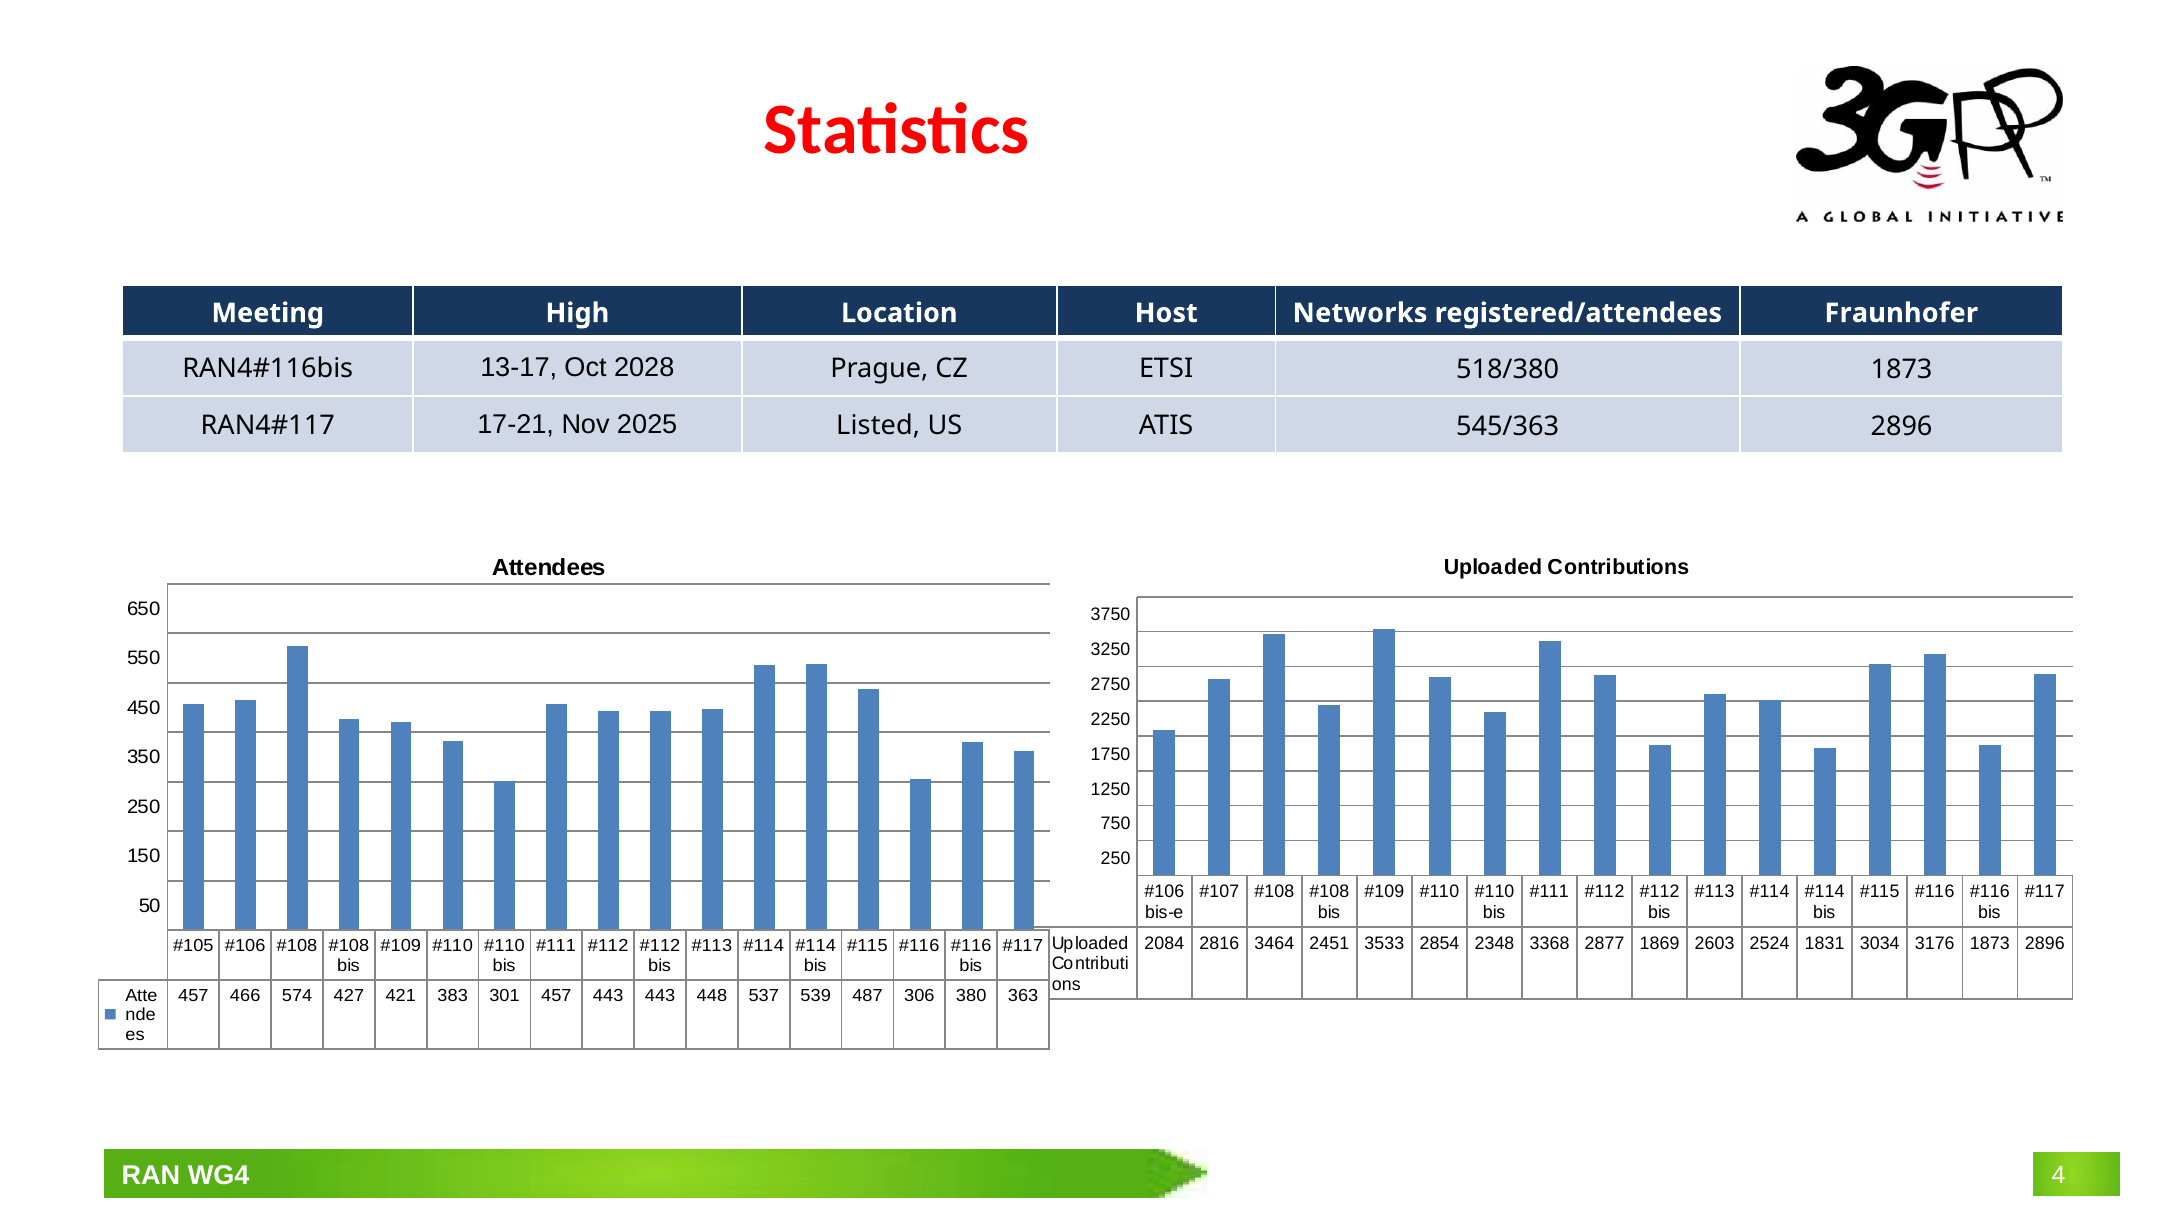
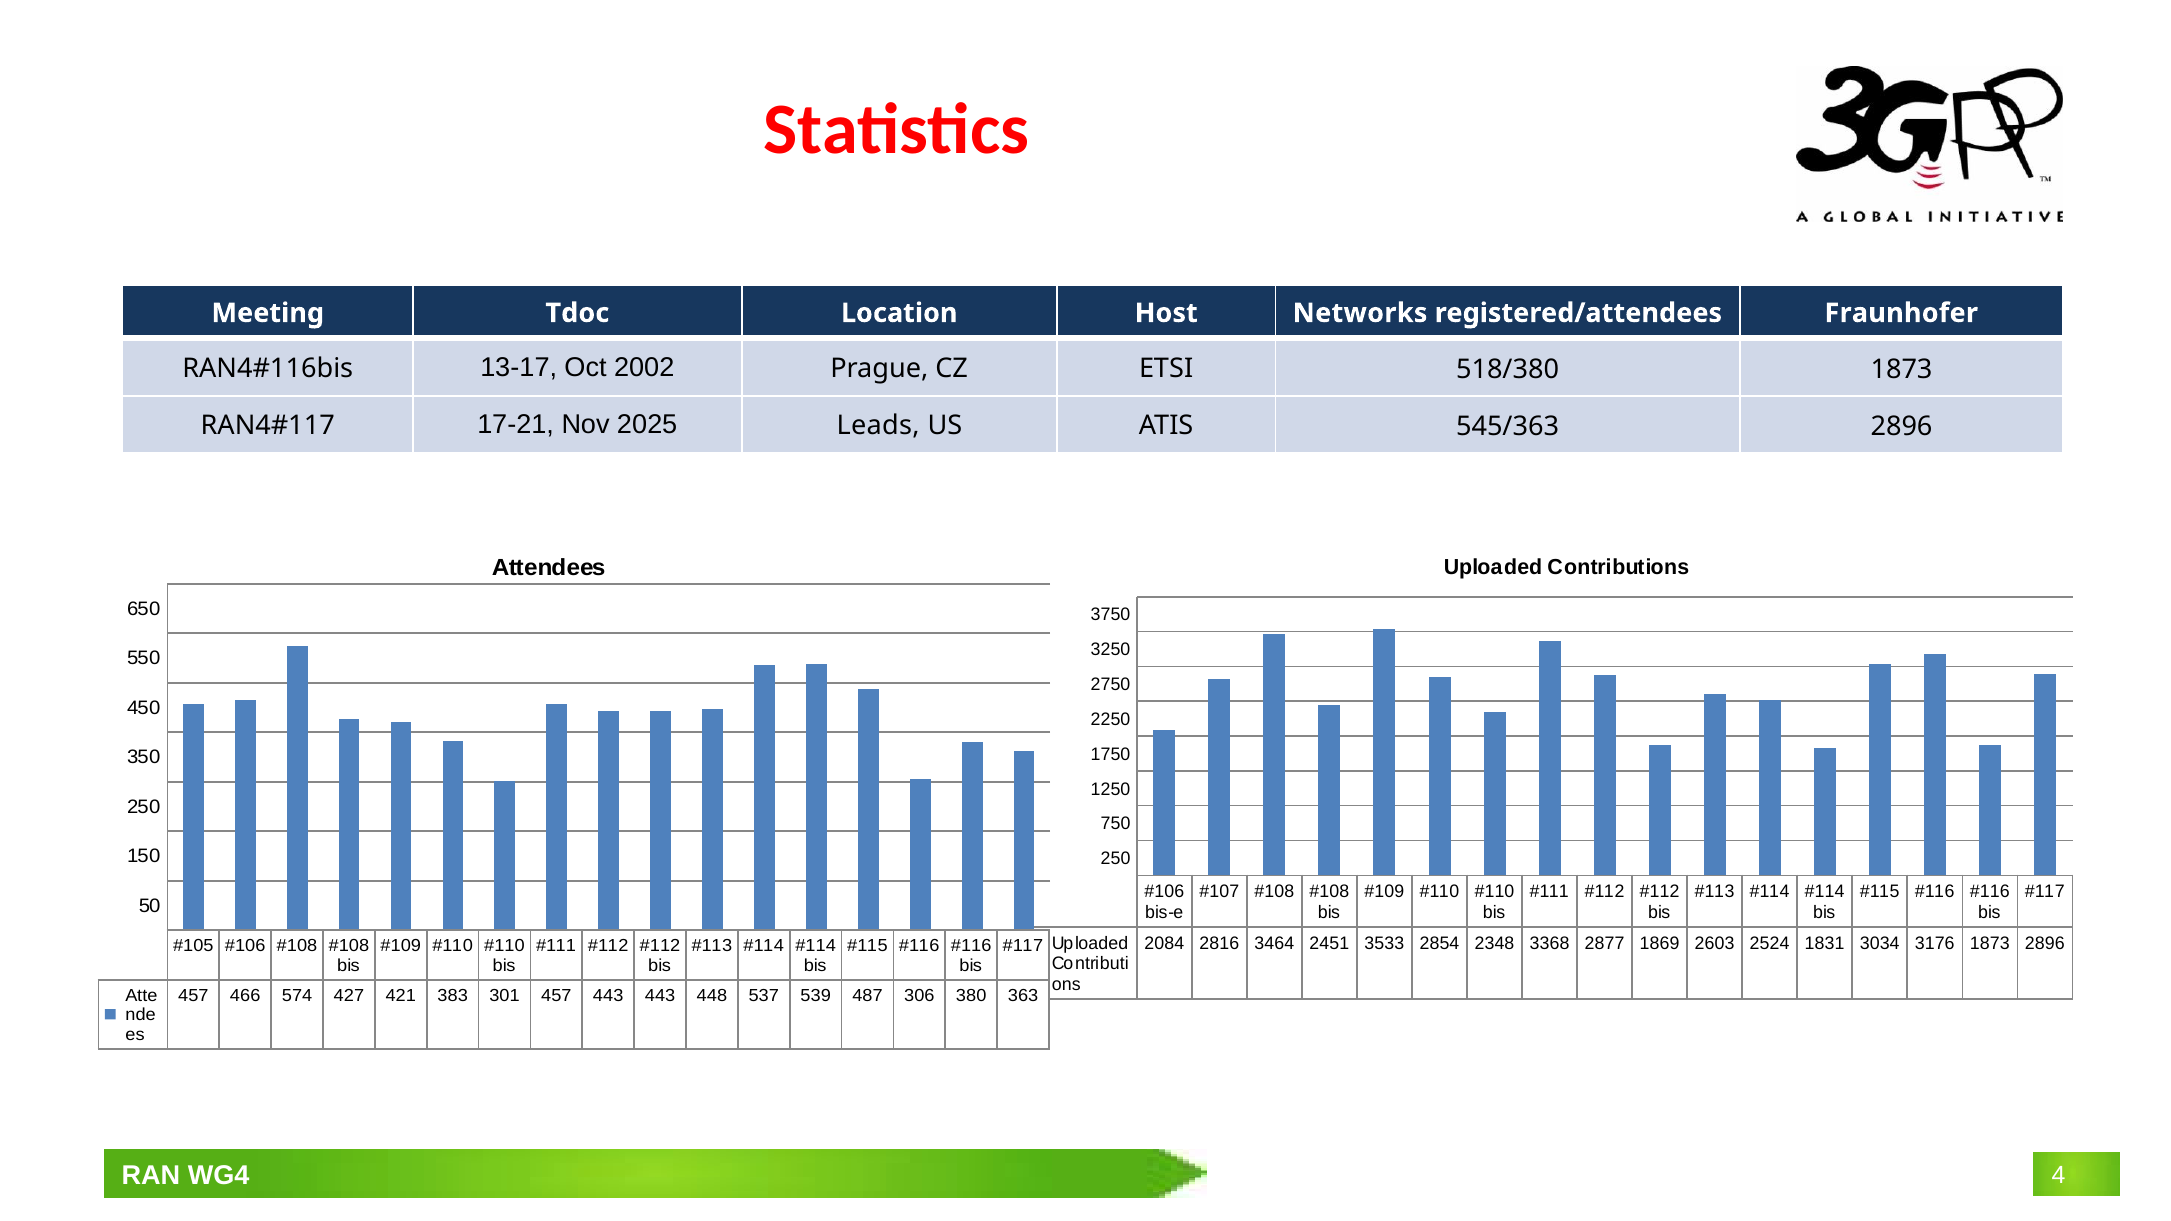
High: High -> Tdoc (577, 313)
2028: 2028 -> 2002 (644, 367)
Listed: Listed -> Leads (878, 426)
